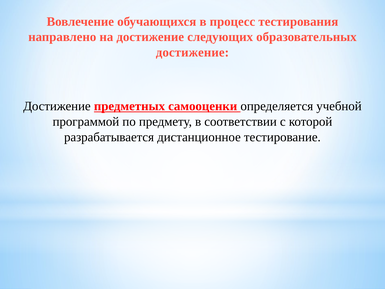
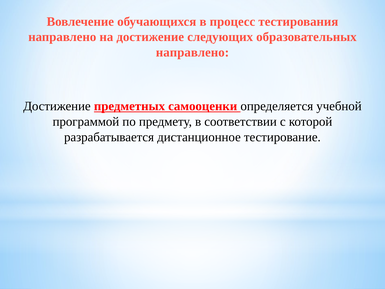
достижение: достижение -> направлено (192, 52)
